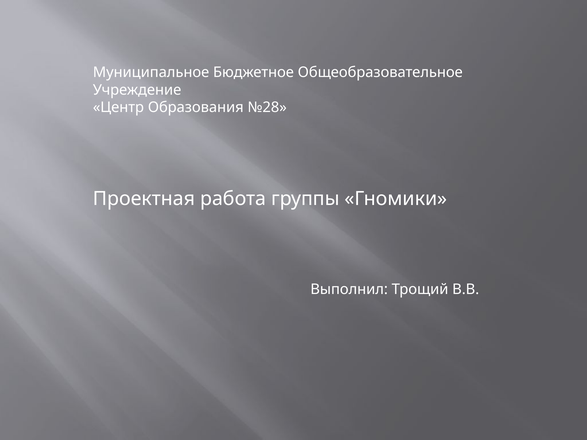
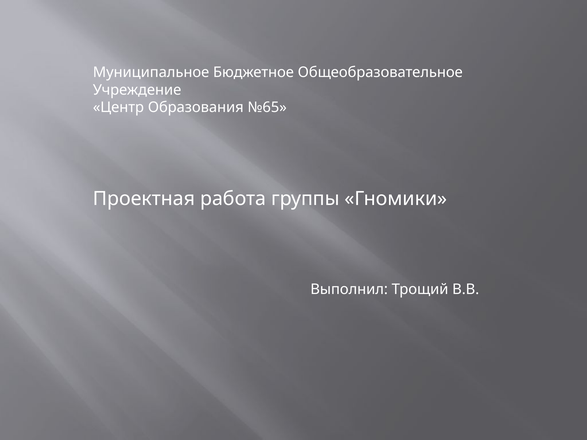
№28: №28 -> №65 (267, 108)
